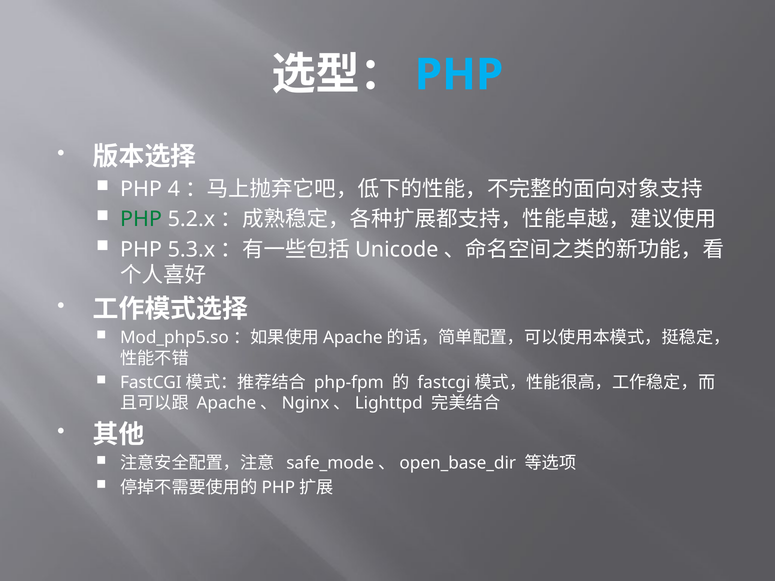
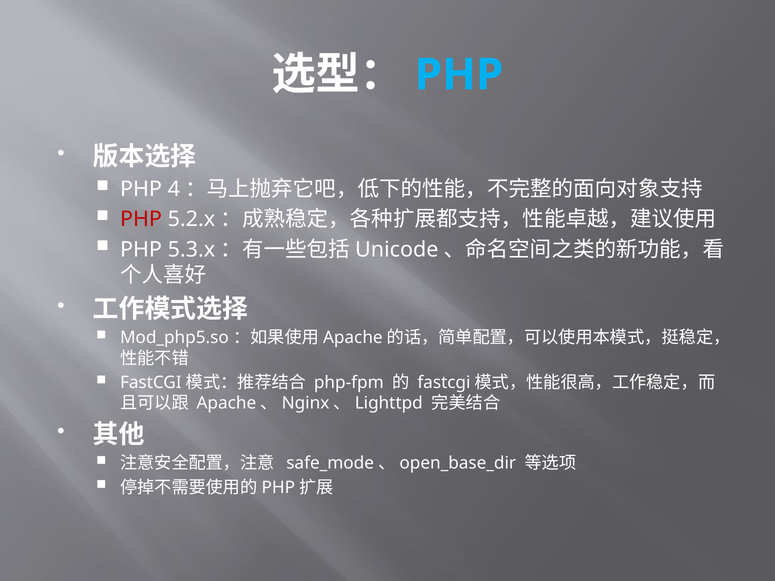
PHP colour: green -> red (141, 219)
